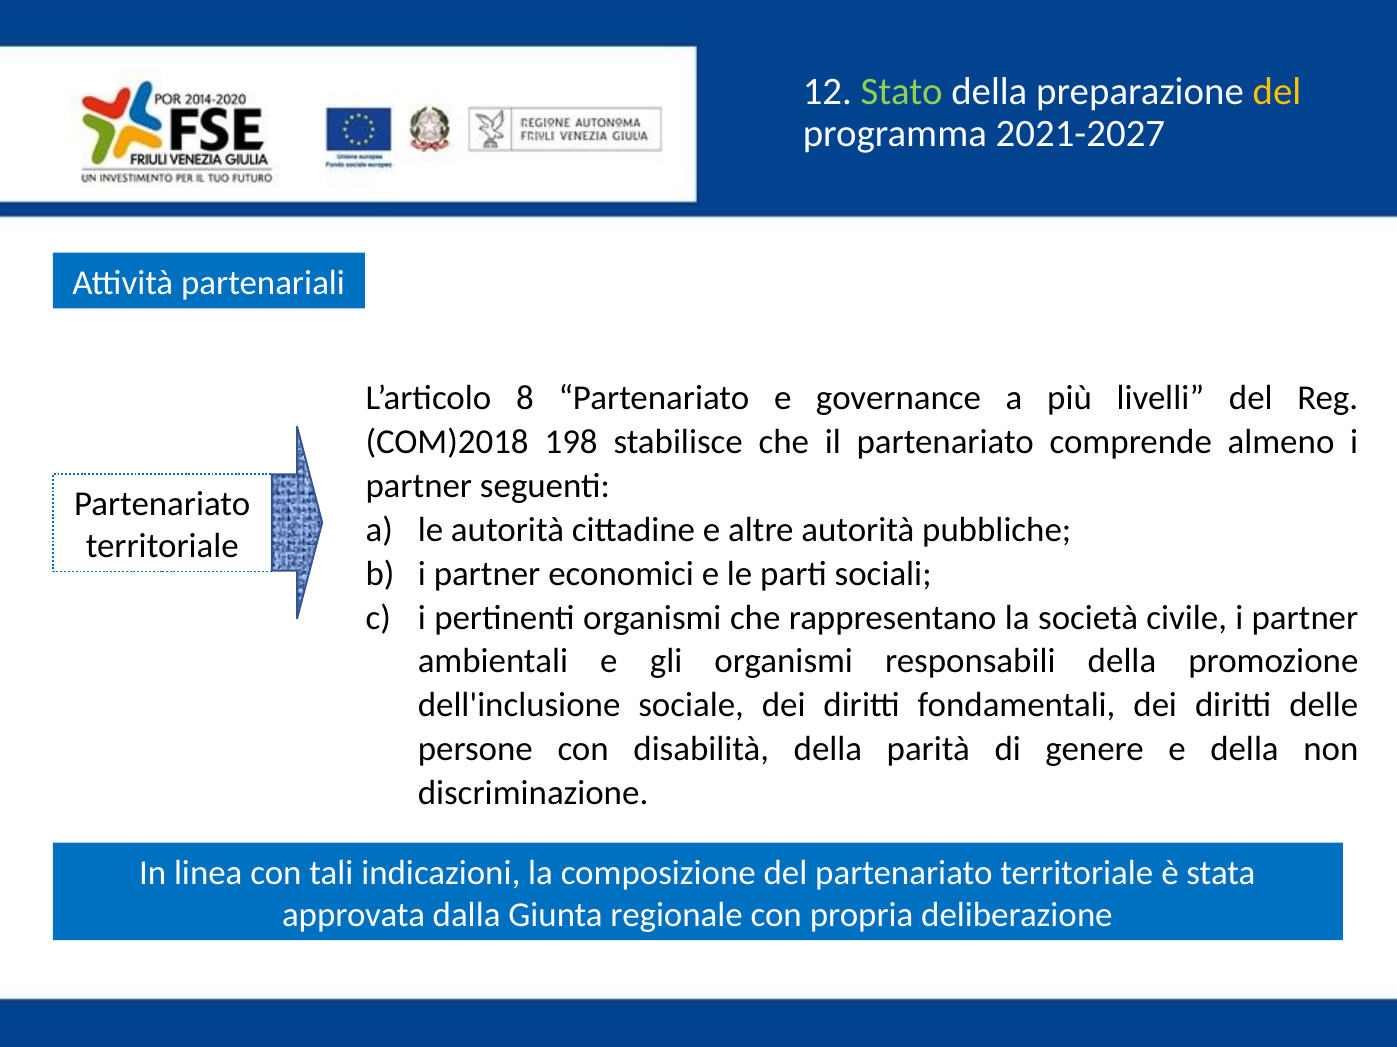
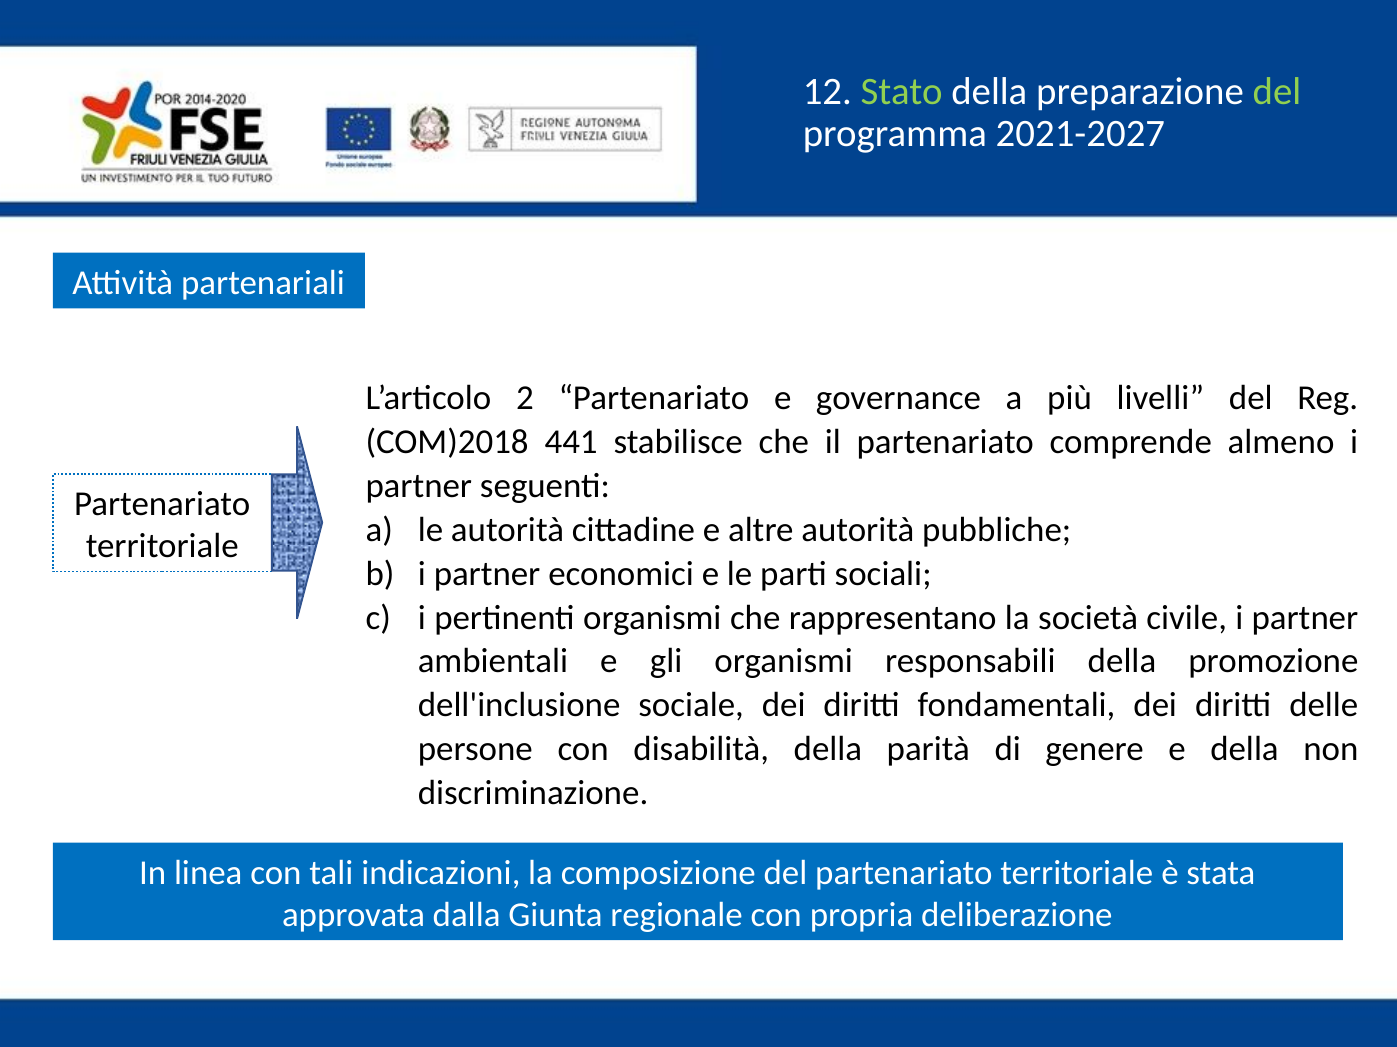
del colour: yellow -> light green (1277, 92)
8: 8 -> 2 (525, 398)
198: 198 -> 441 (571, 442)
